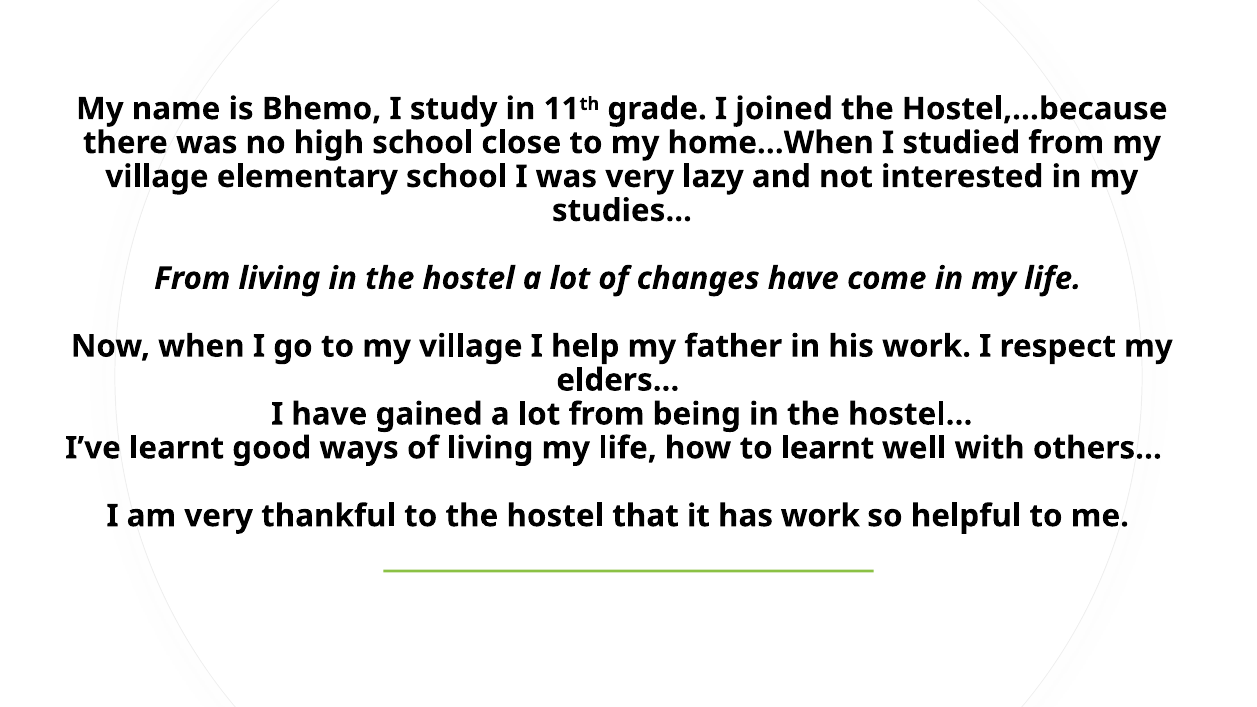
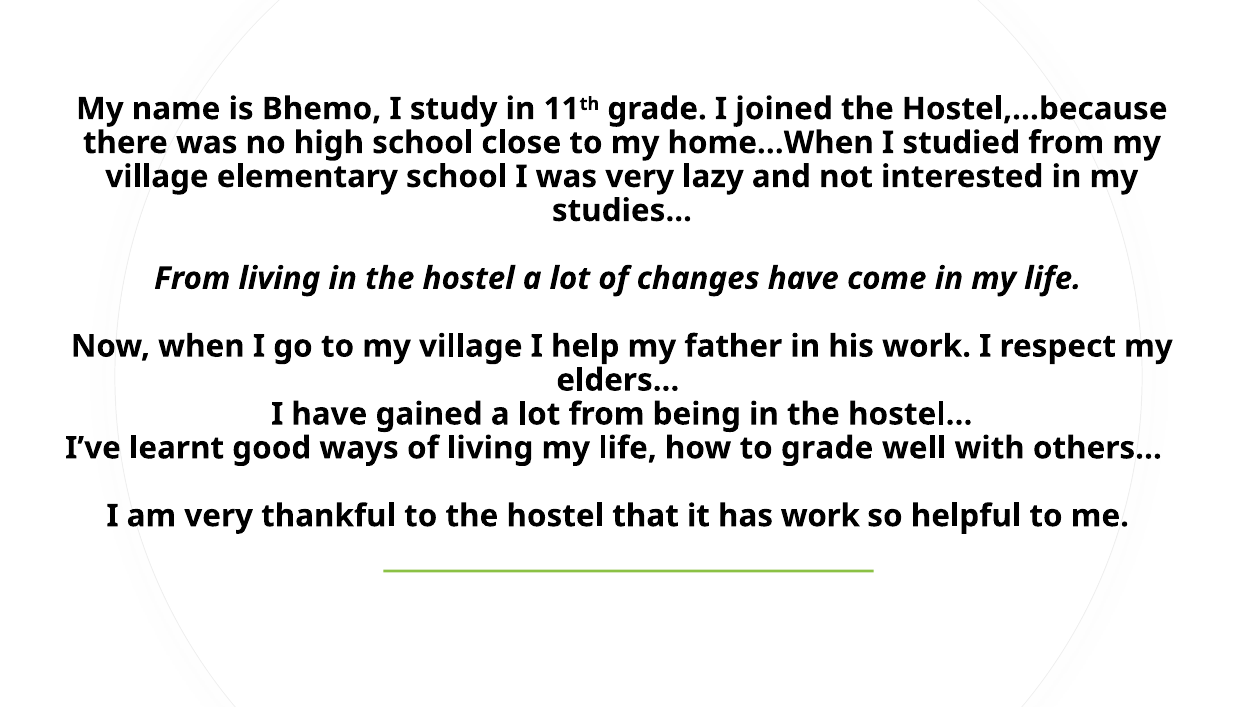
to learnt: learnt -> grade (827, 448)
